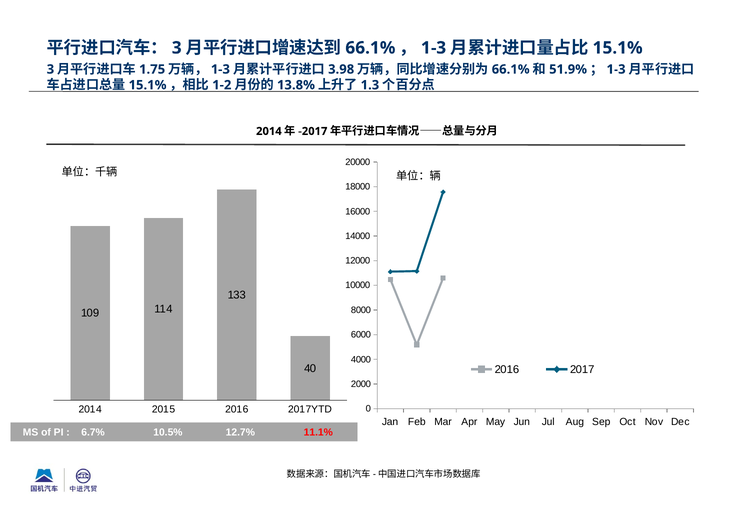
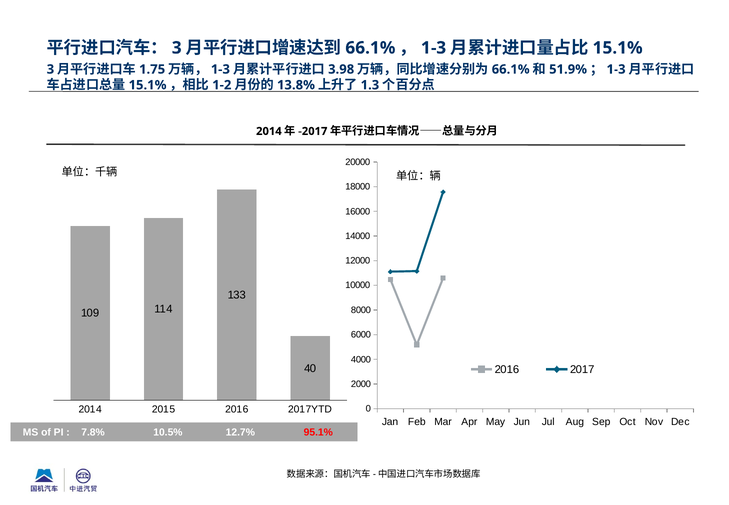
6.7%: 6.7% -> 7.8% (93, 432)
11.1%: 11.1% -> 95.1% (318, 432)
